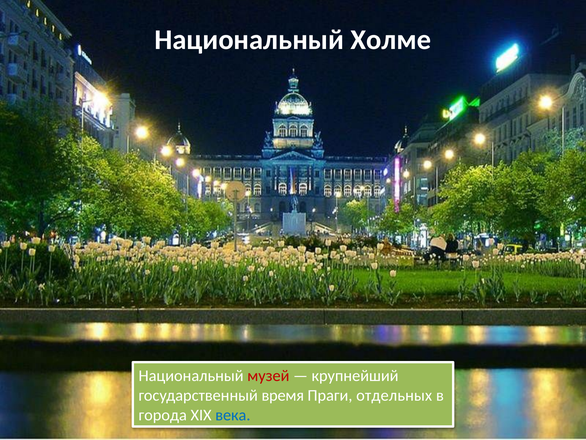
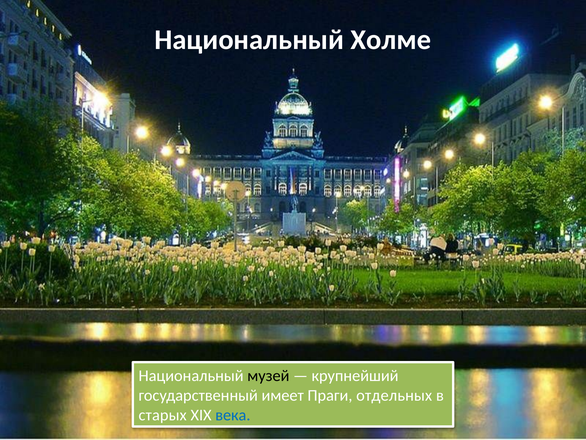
музей colour: red -> black (268, 375)
время: время -> имеет (283, 395)
города: города -> старых (163, 415)
